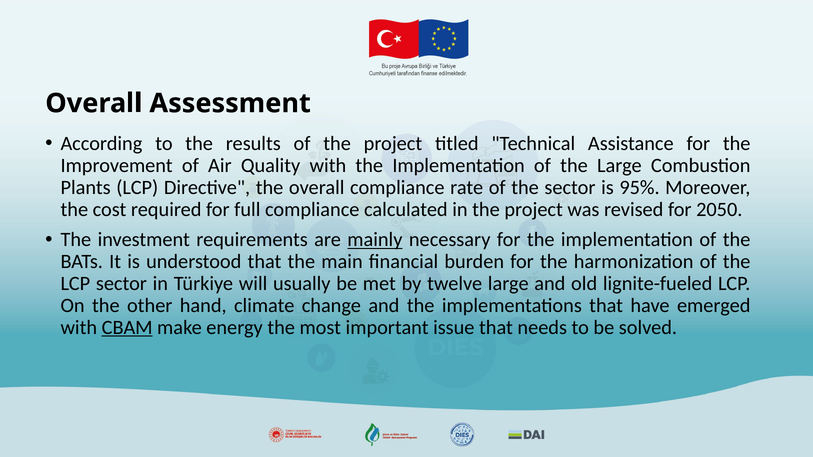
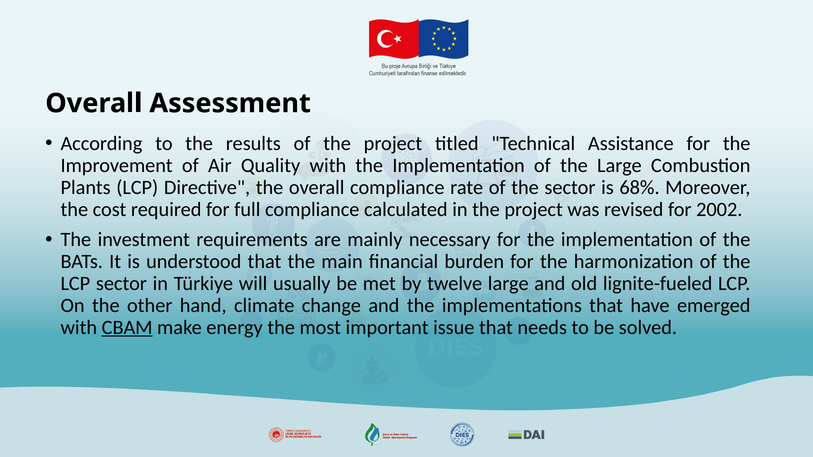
95%: 95% -> 68% (640, 187)
2050: 2050 -> 2002 (719, 209)
mainly underline: present -> none (375, 240)
